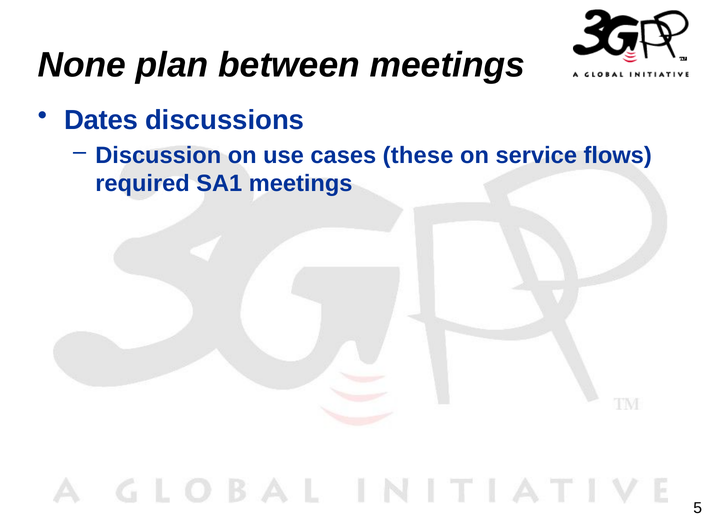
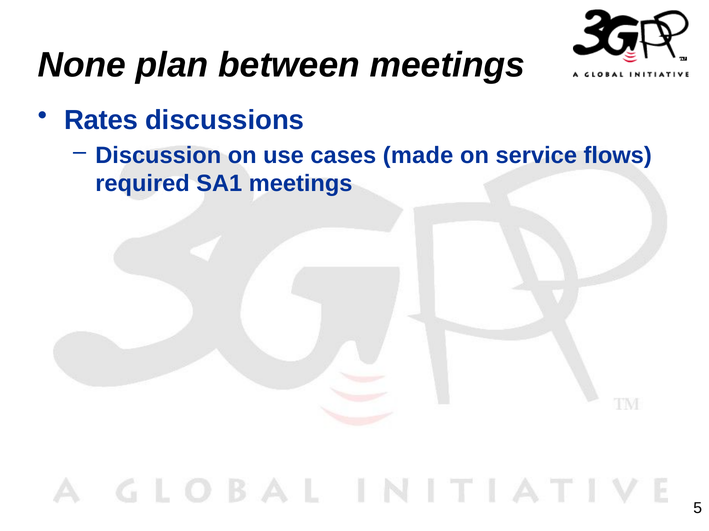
Dates: Dates -> Rates (101, 120)
these: these -> made (418, 155)
